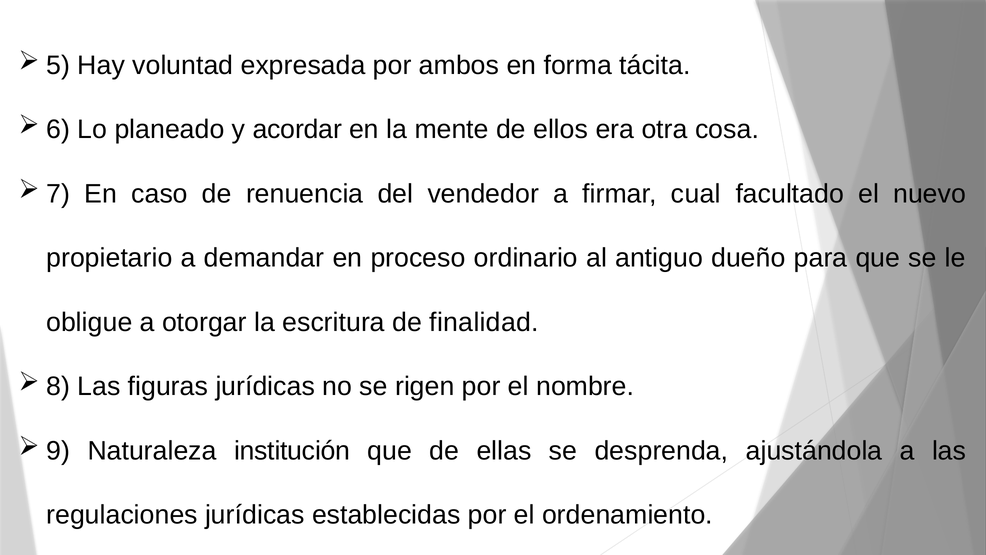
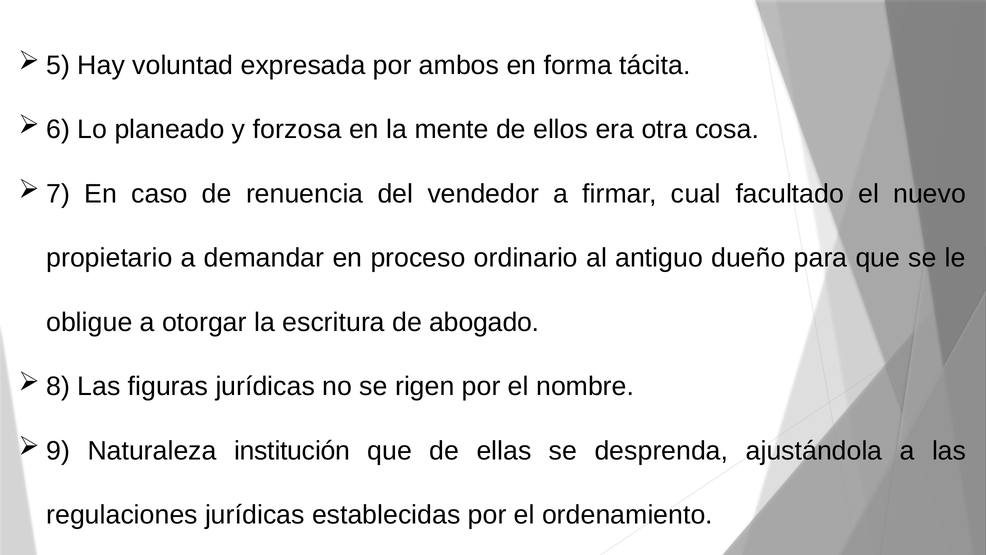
acordar: acordar -> forzosa (297, 129)
finalidad: finalidad -> abogado (484, 322)
